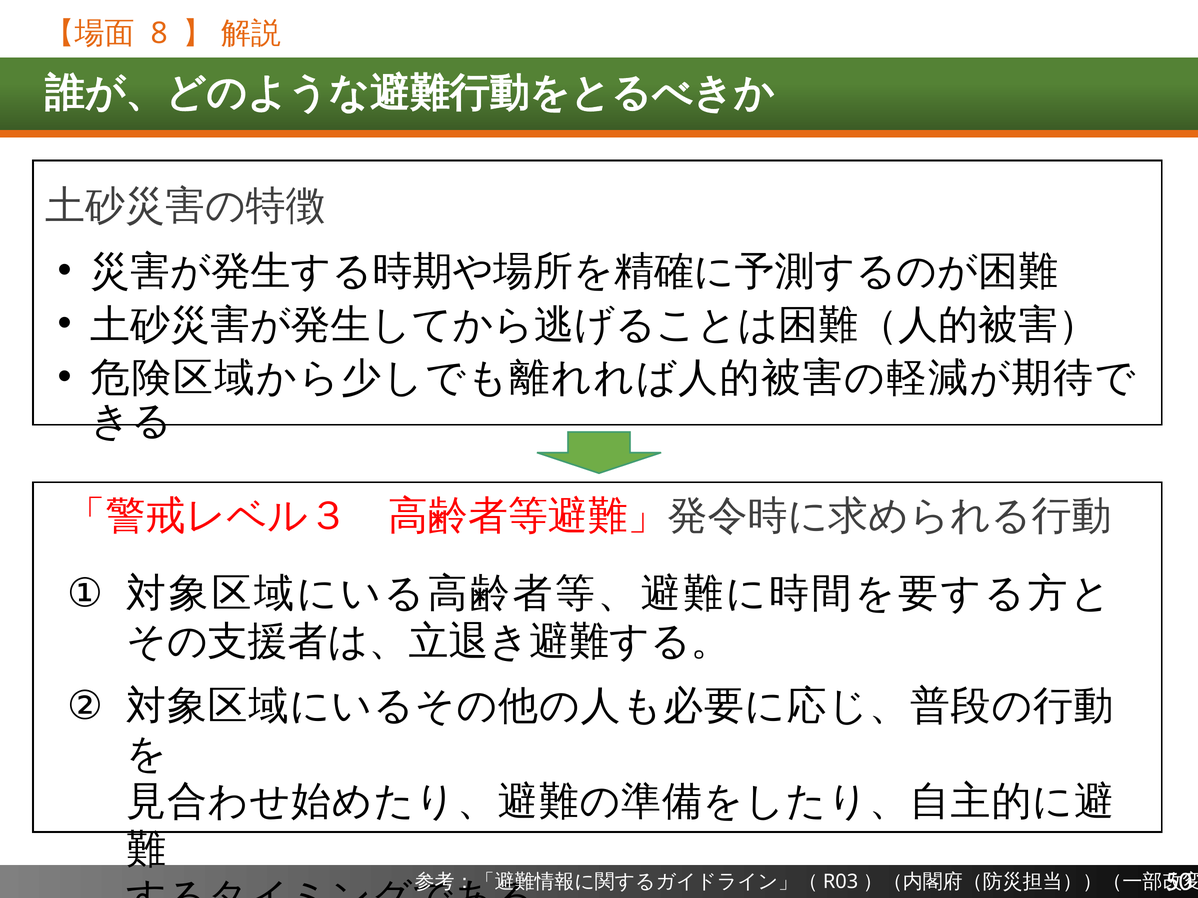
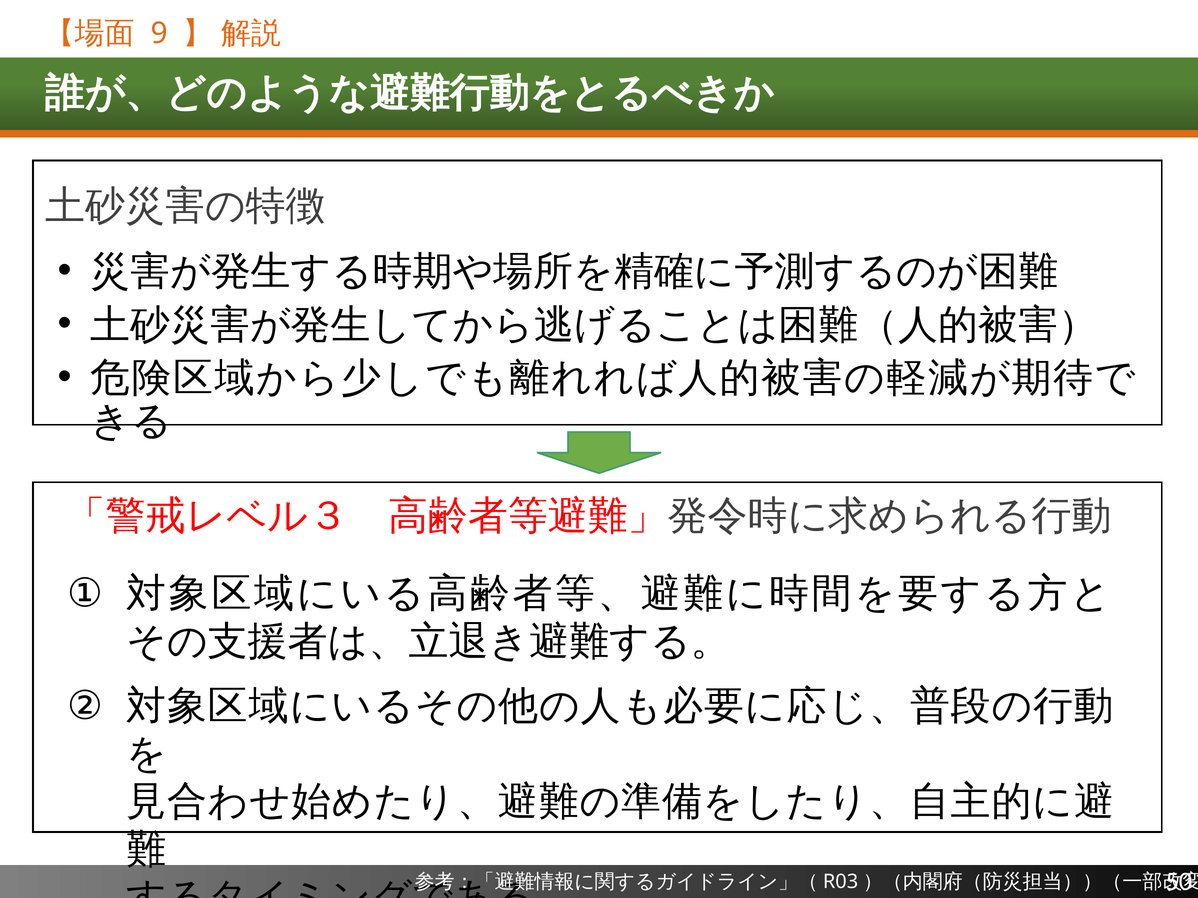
8: 8 -> 9 (159, 33)
